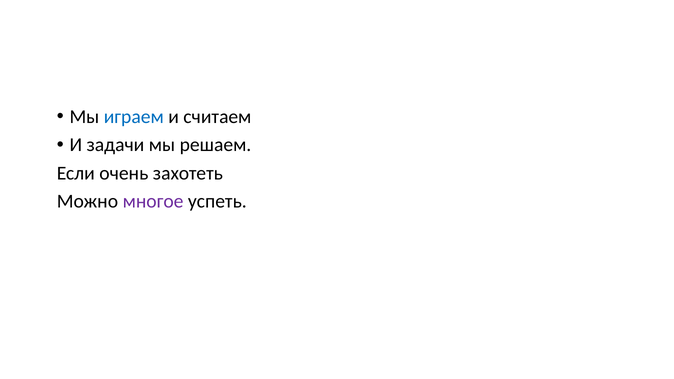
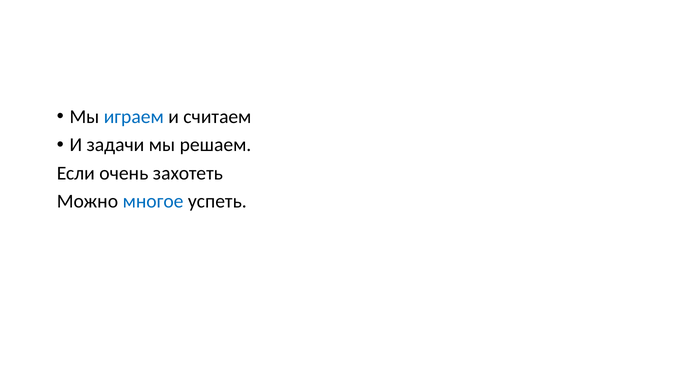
многое colour: purple -> blue (153, 201)
